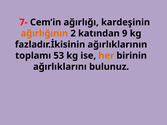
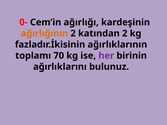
7-: 7- -> 0- (23, 22)
katından 9: 9 -> 2 (125, 33)
53: 53 -> 70 (59, 56)
her colour: orange -> purple (106, 56)
